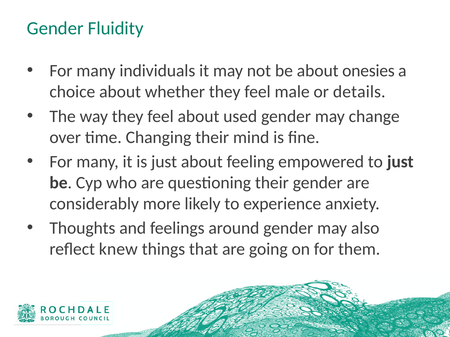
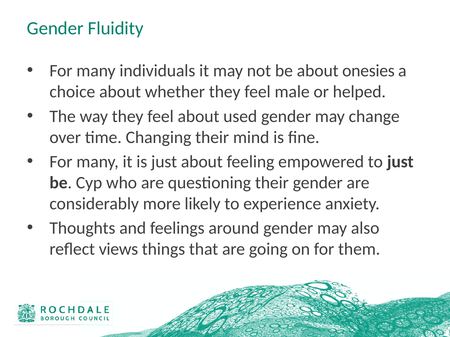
details: details -> helped (359, 92)
knew: knew -> views (118, 250)
